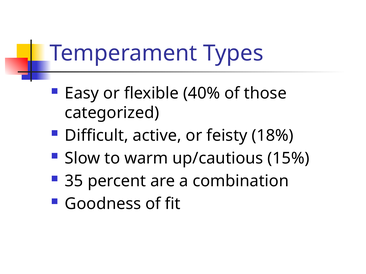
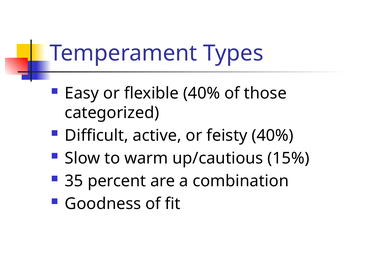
feisty 18%: 18% -> 40% (273, 136)
